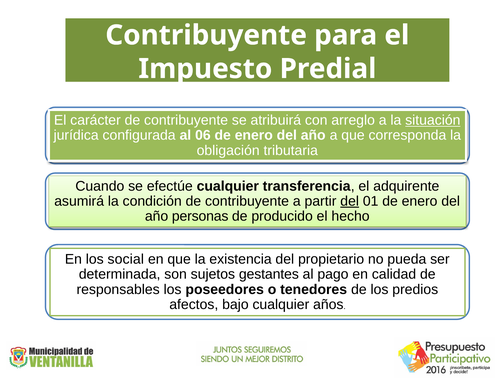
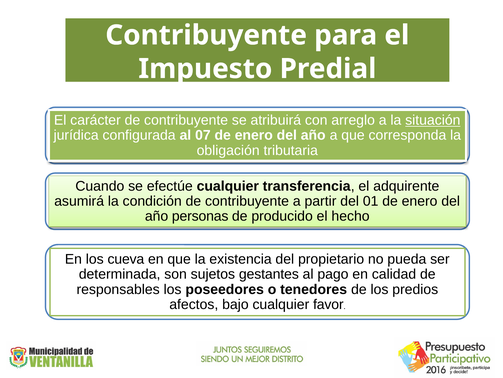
06: 06 -> 07 (203, 135)
del underline: present -> none (350, 201)
social: social -> cueva (126, 259)
años: años -> favor (328, 304)
